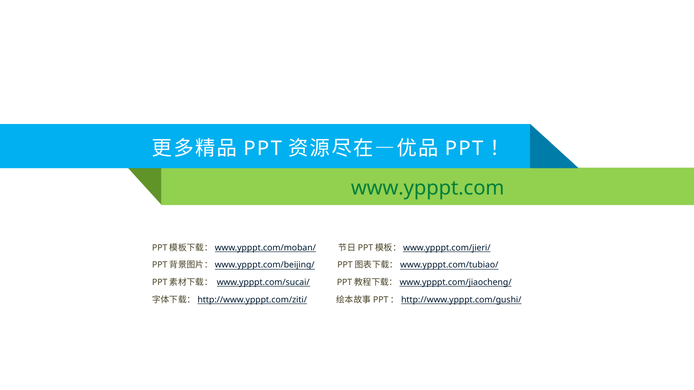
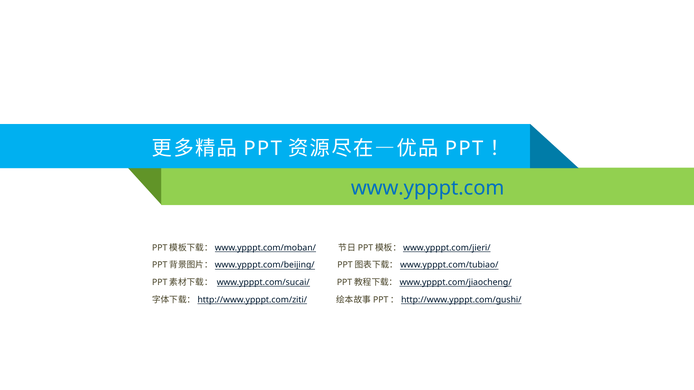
www.ypppt.com colour: green -> blue (428, 188)
